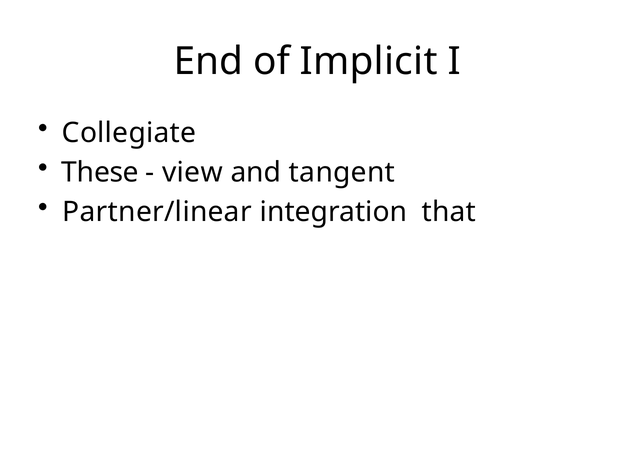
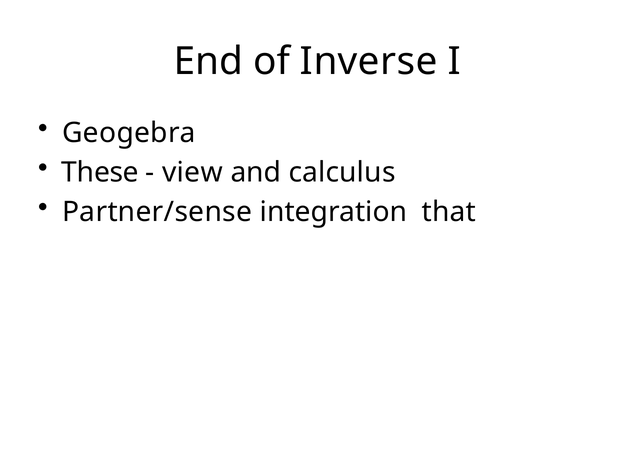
Implicit: Implicit -> Inverse (369, 61)
Collegiate: Collegiate -> Geogebra (129, 133)
tangent: tangent -> calculus (342, 173)
Partner/linear: Partner/linear -> Partner/sense (157, 212)
